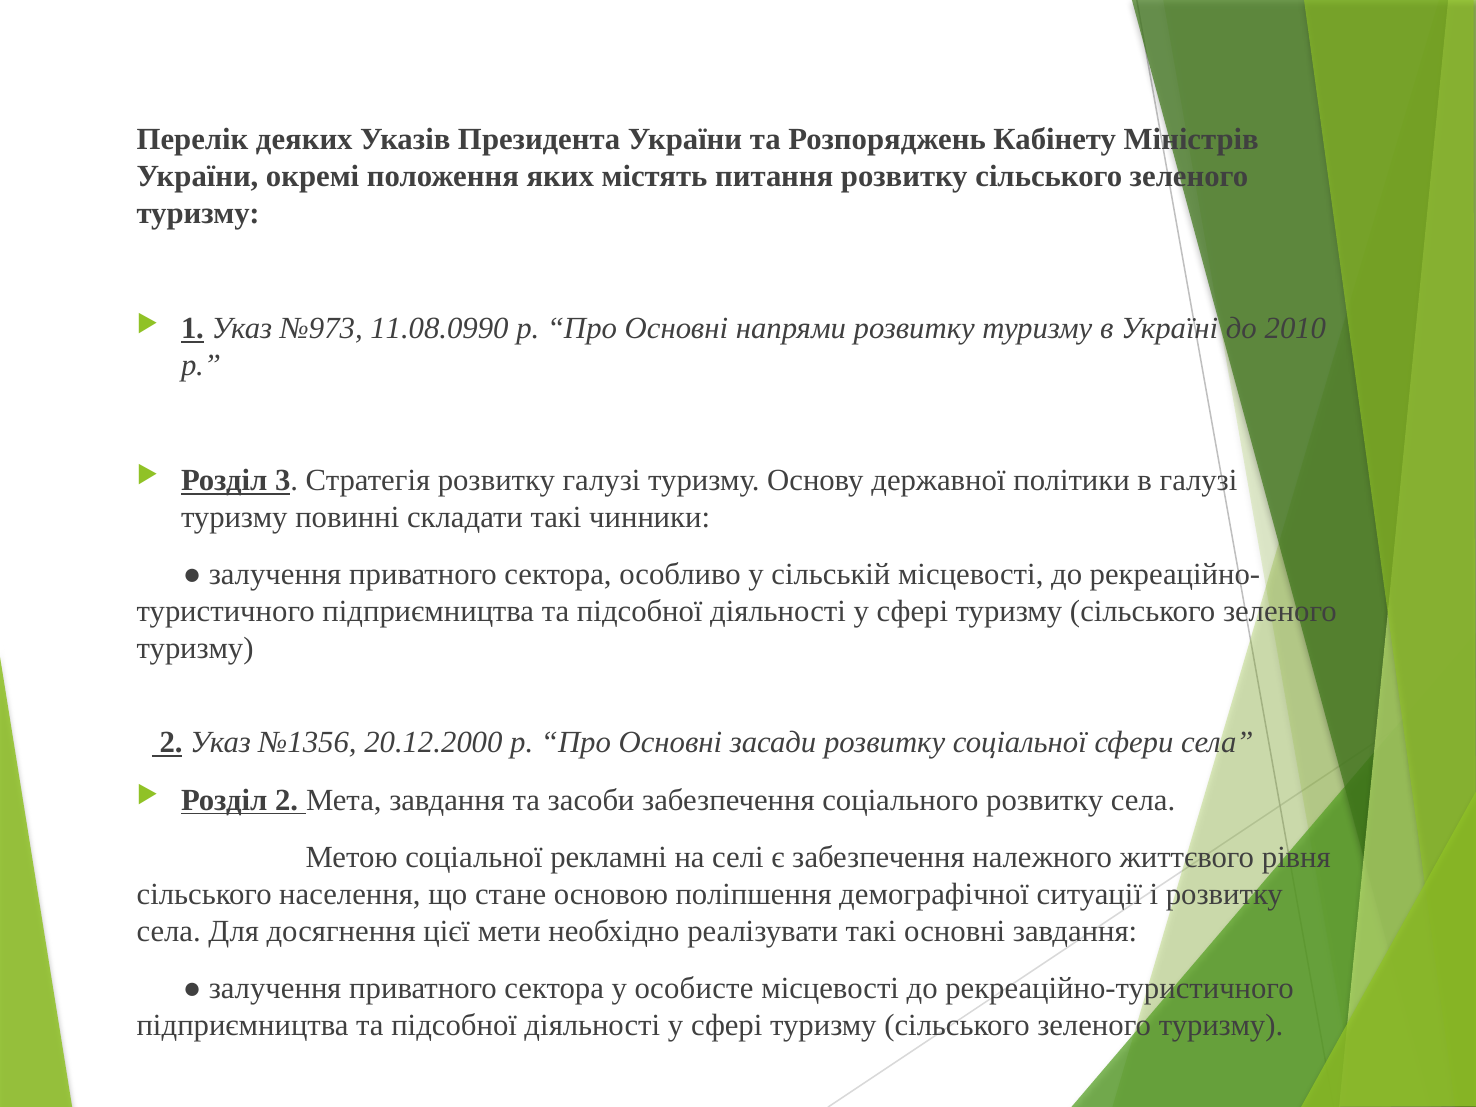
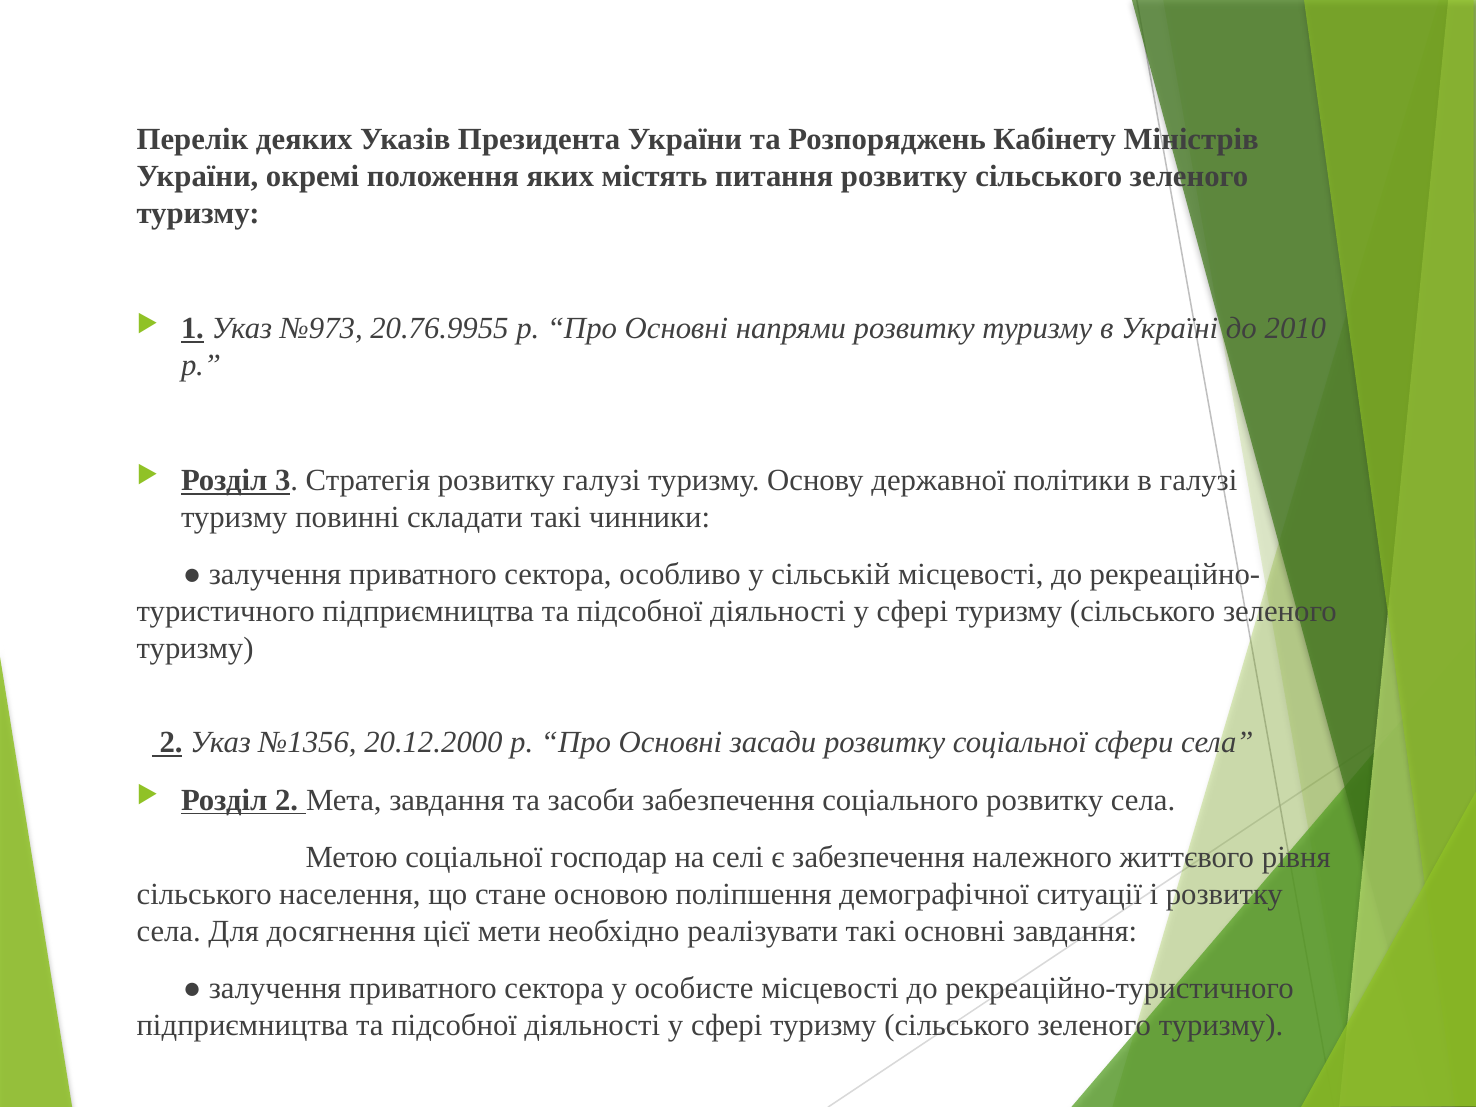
11.08.0990: 11.08.0990 -> 20.76.9955 (439, 328)
рекламні: рекламні -> господар (609, 857)
